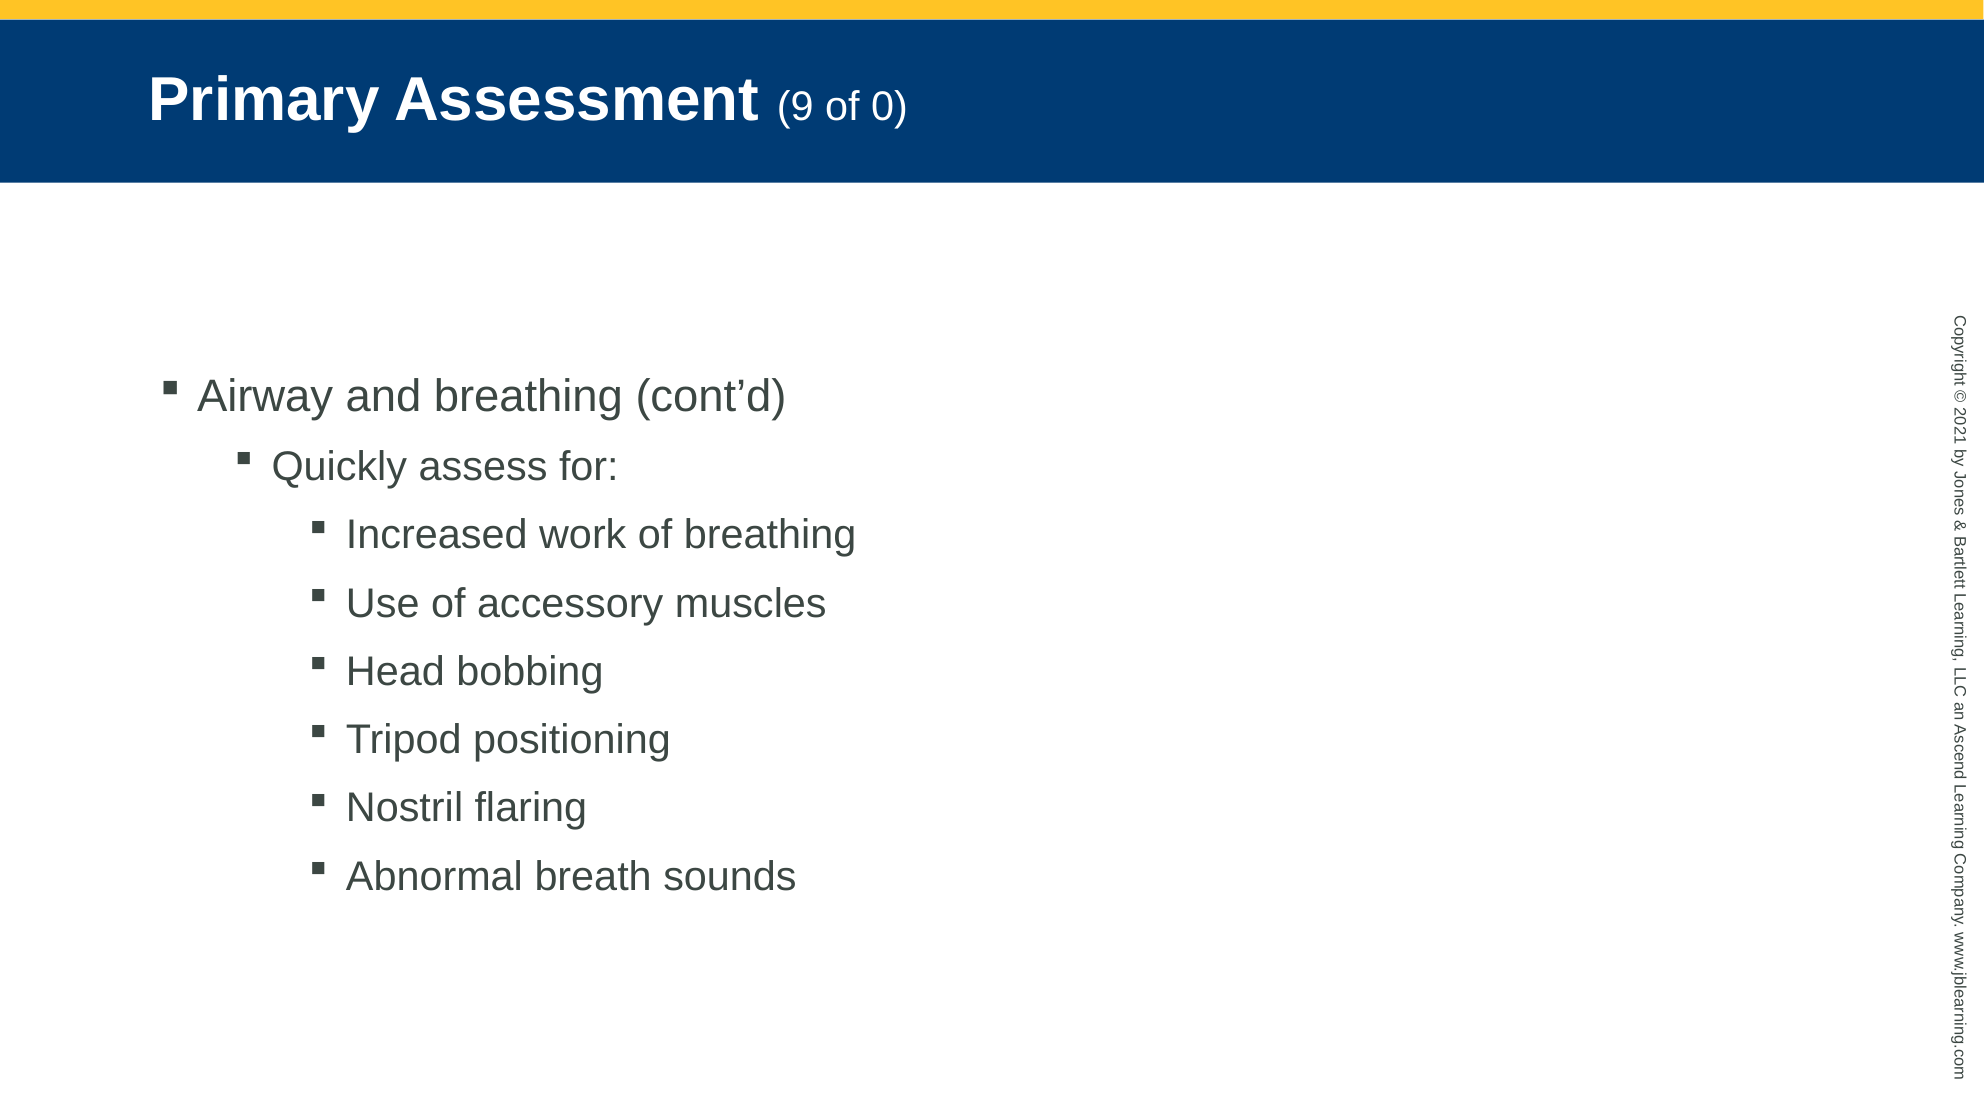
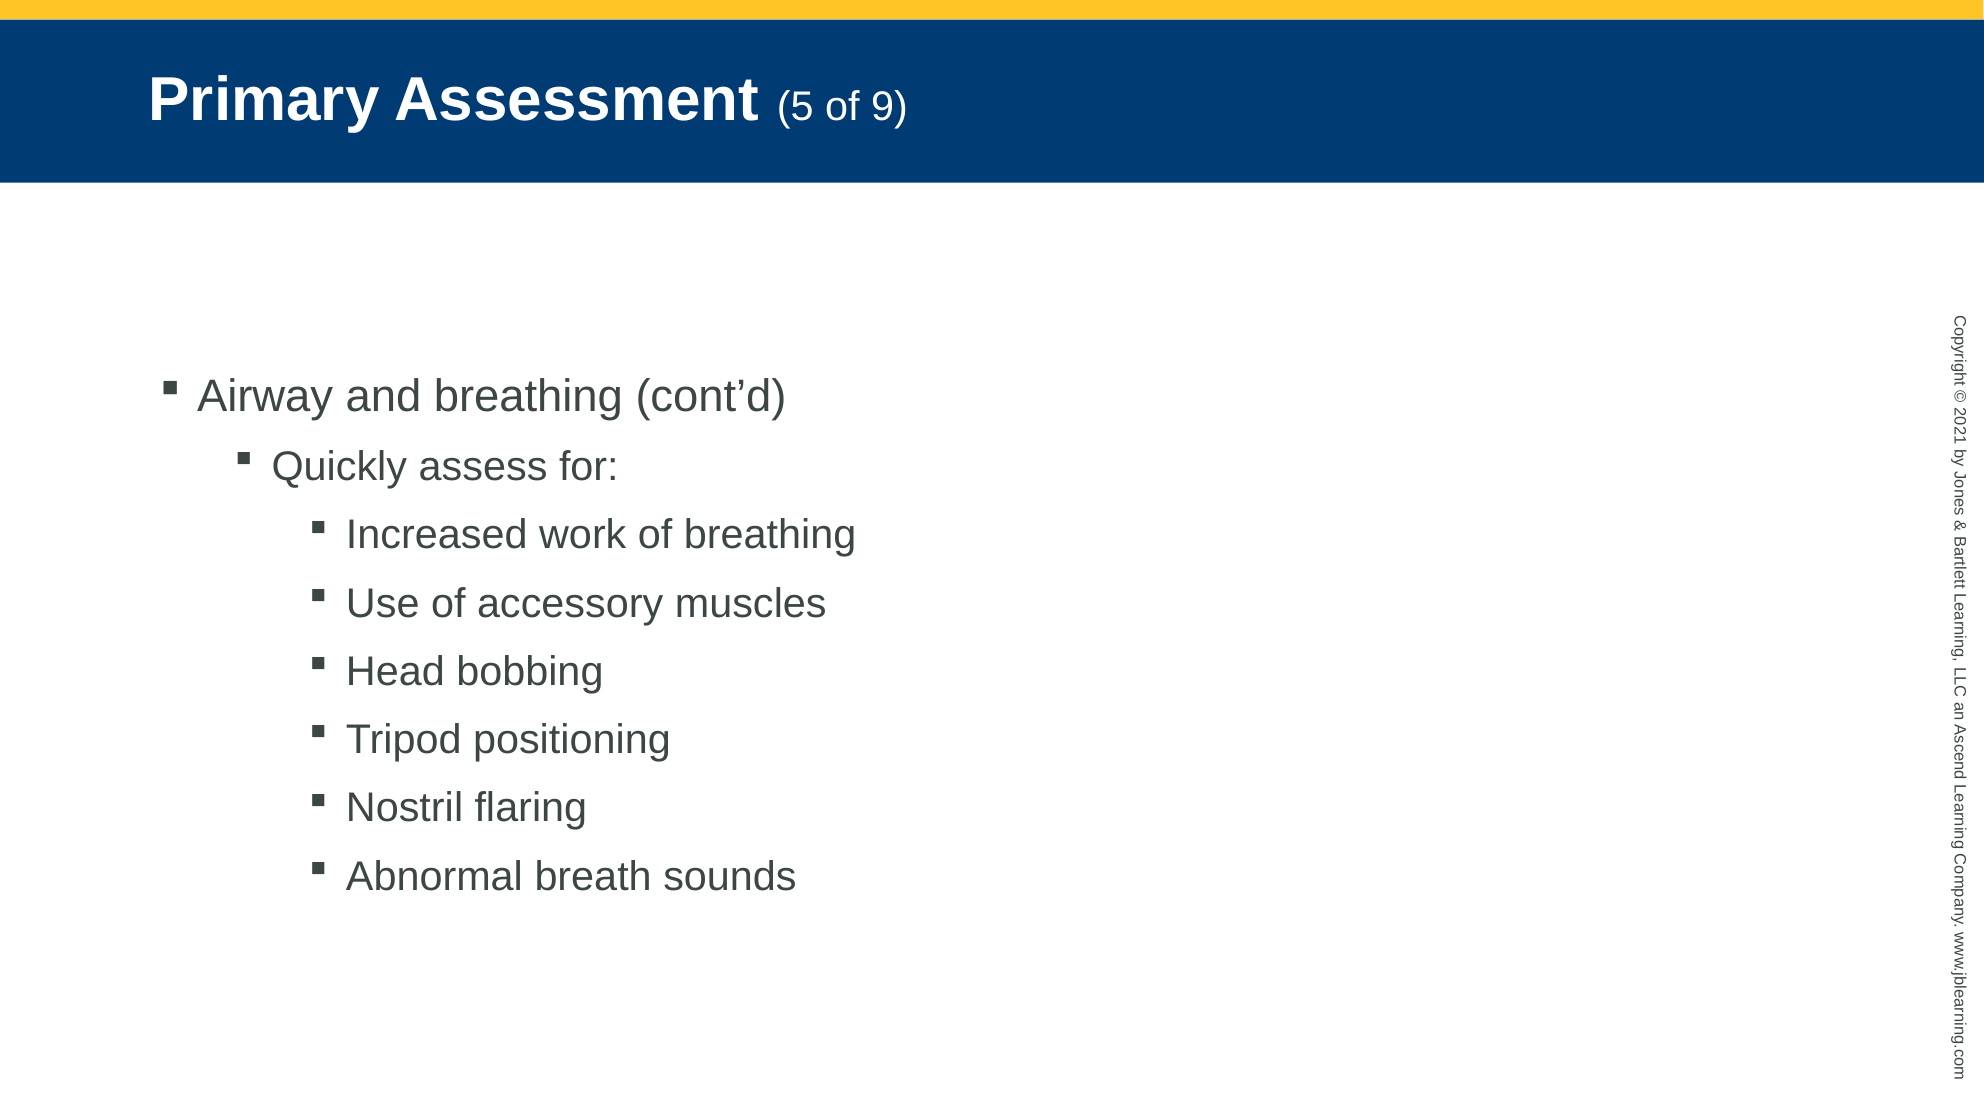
9: 9 -> 5 (795, 107)
of 0: 0 -> 9 (889, 107)
